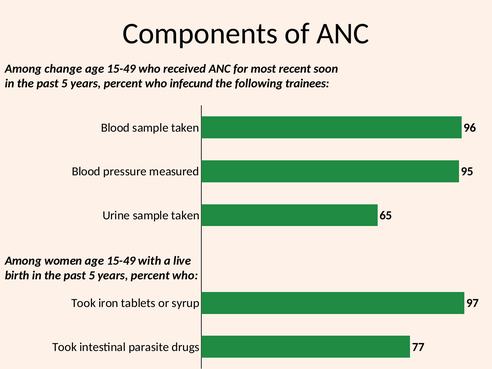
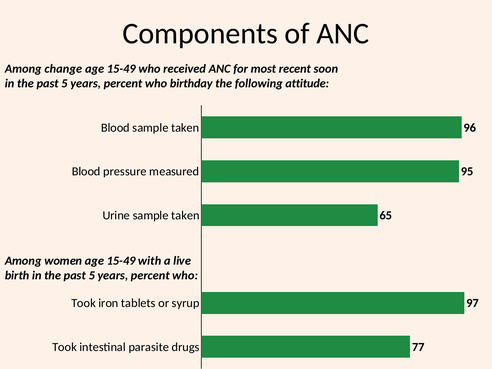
infecund: infecund -> birthday (191, 84)
trainees: trainees -> attitude (307, 84)
